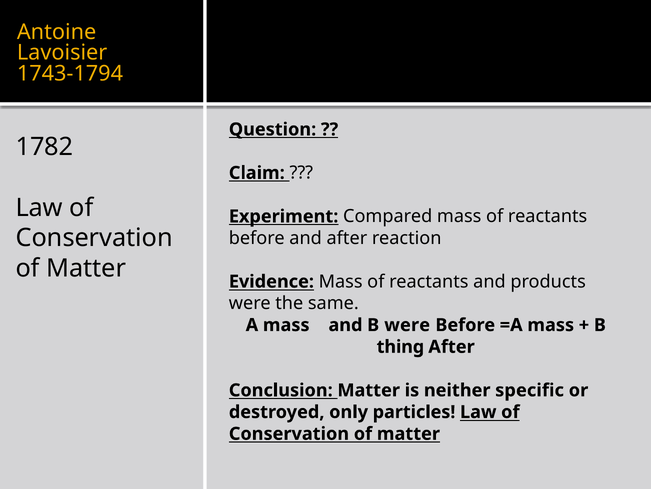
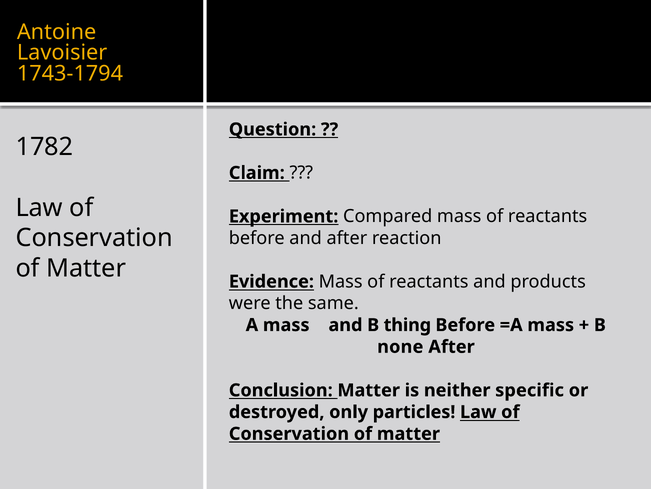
B were: were -> thing (407, 325)
thing: thing -> none (400, 346)
